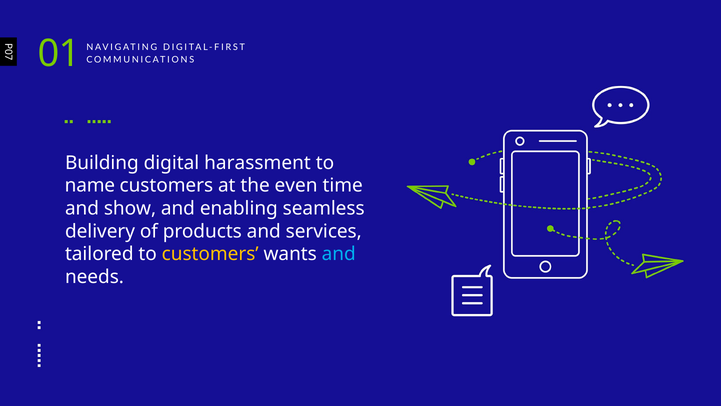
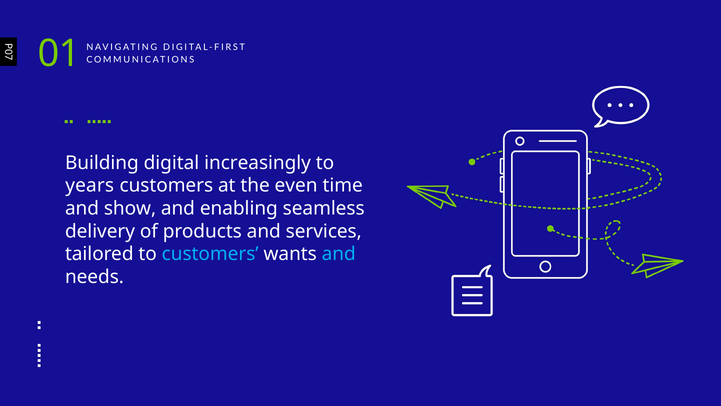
harassment: harassment -> increasingly (258, 163)
name: name -> years (90, 185)
customers colour: yellow -> light blue (210, 254)
